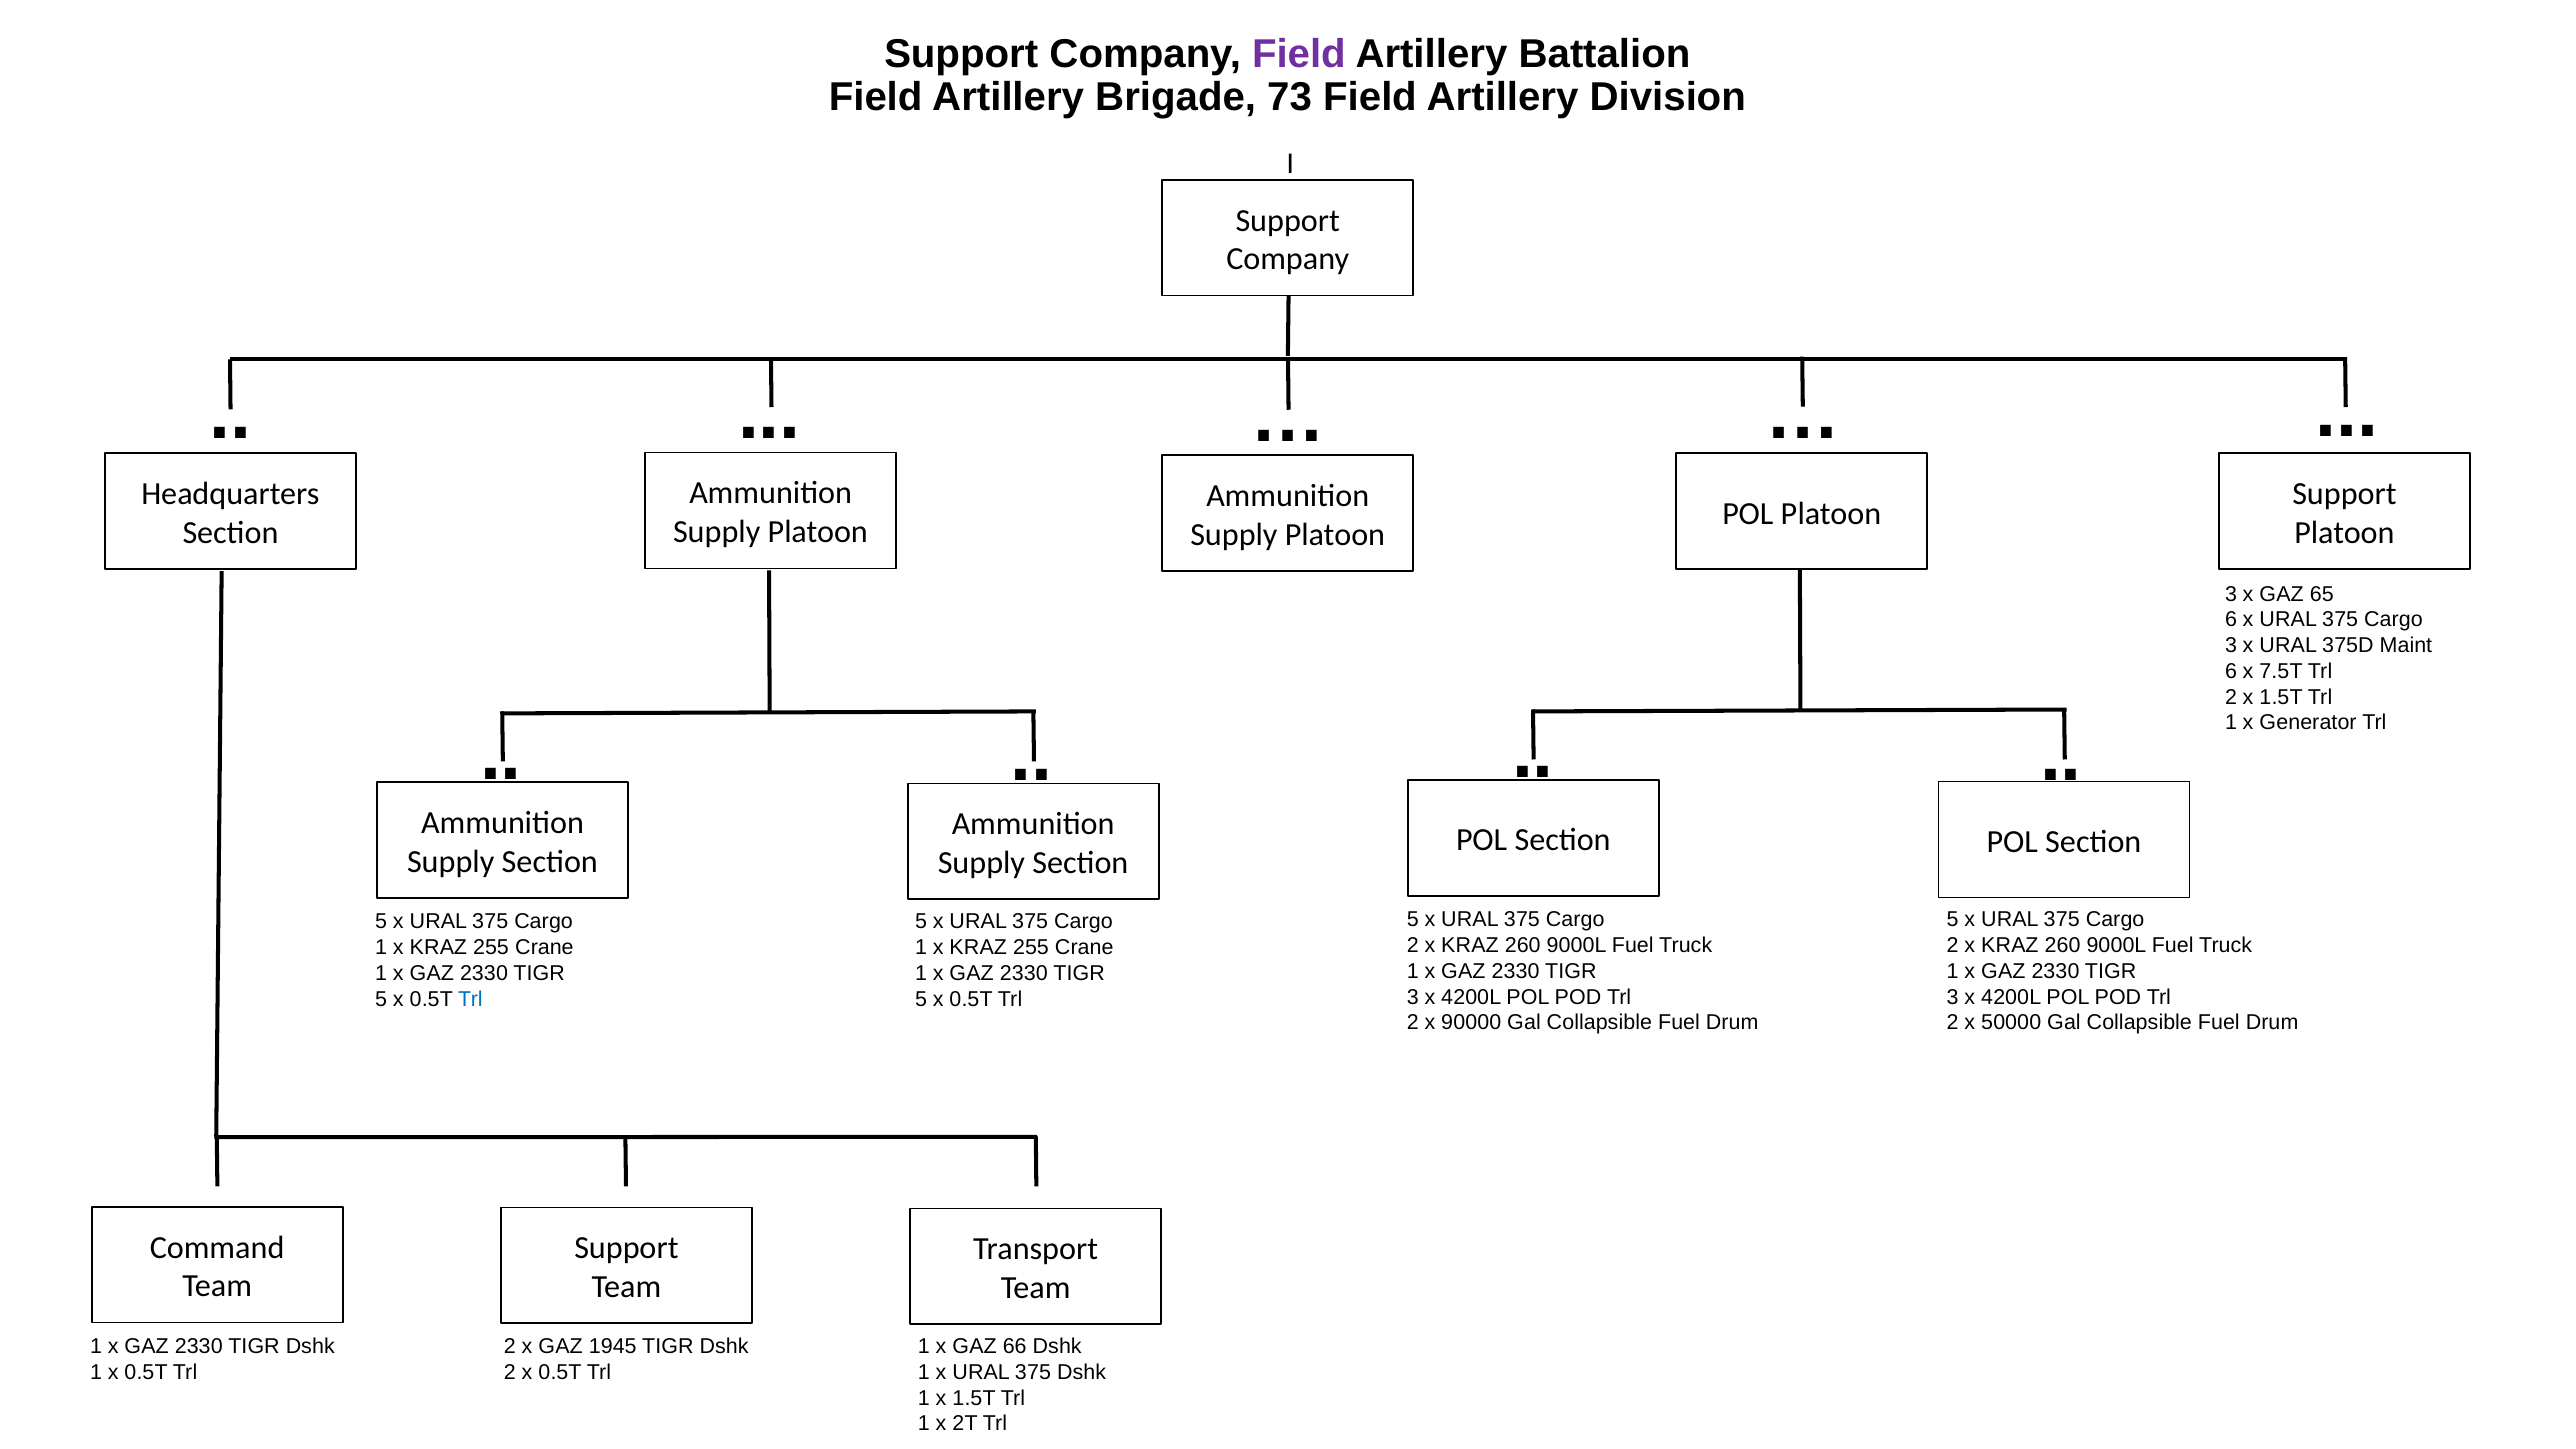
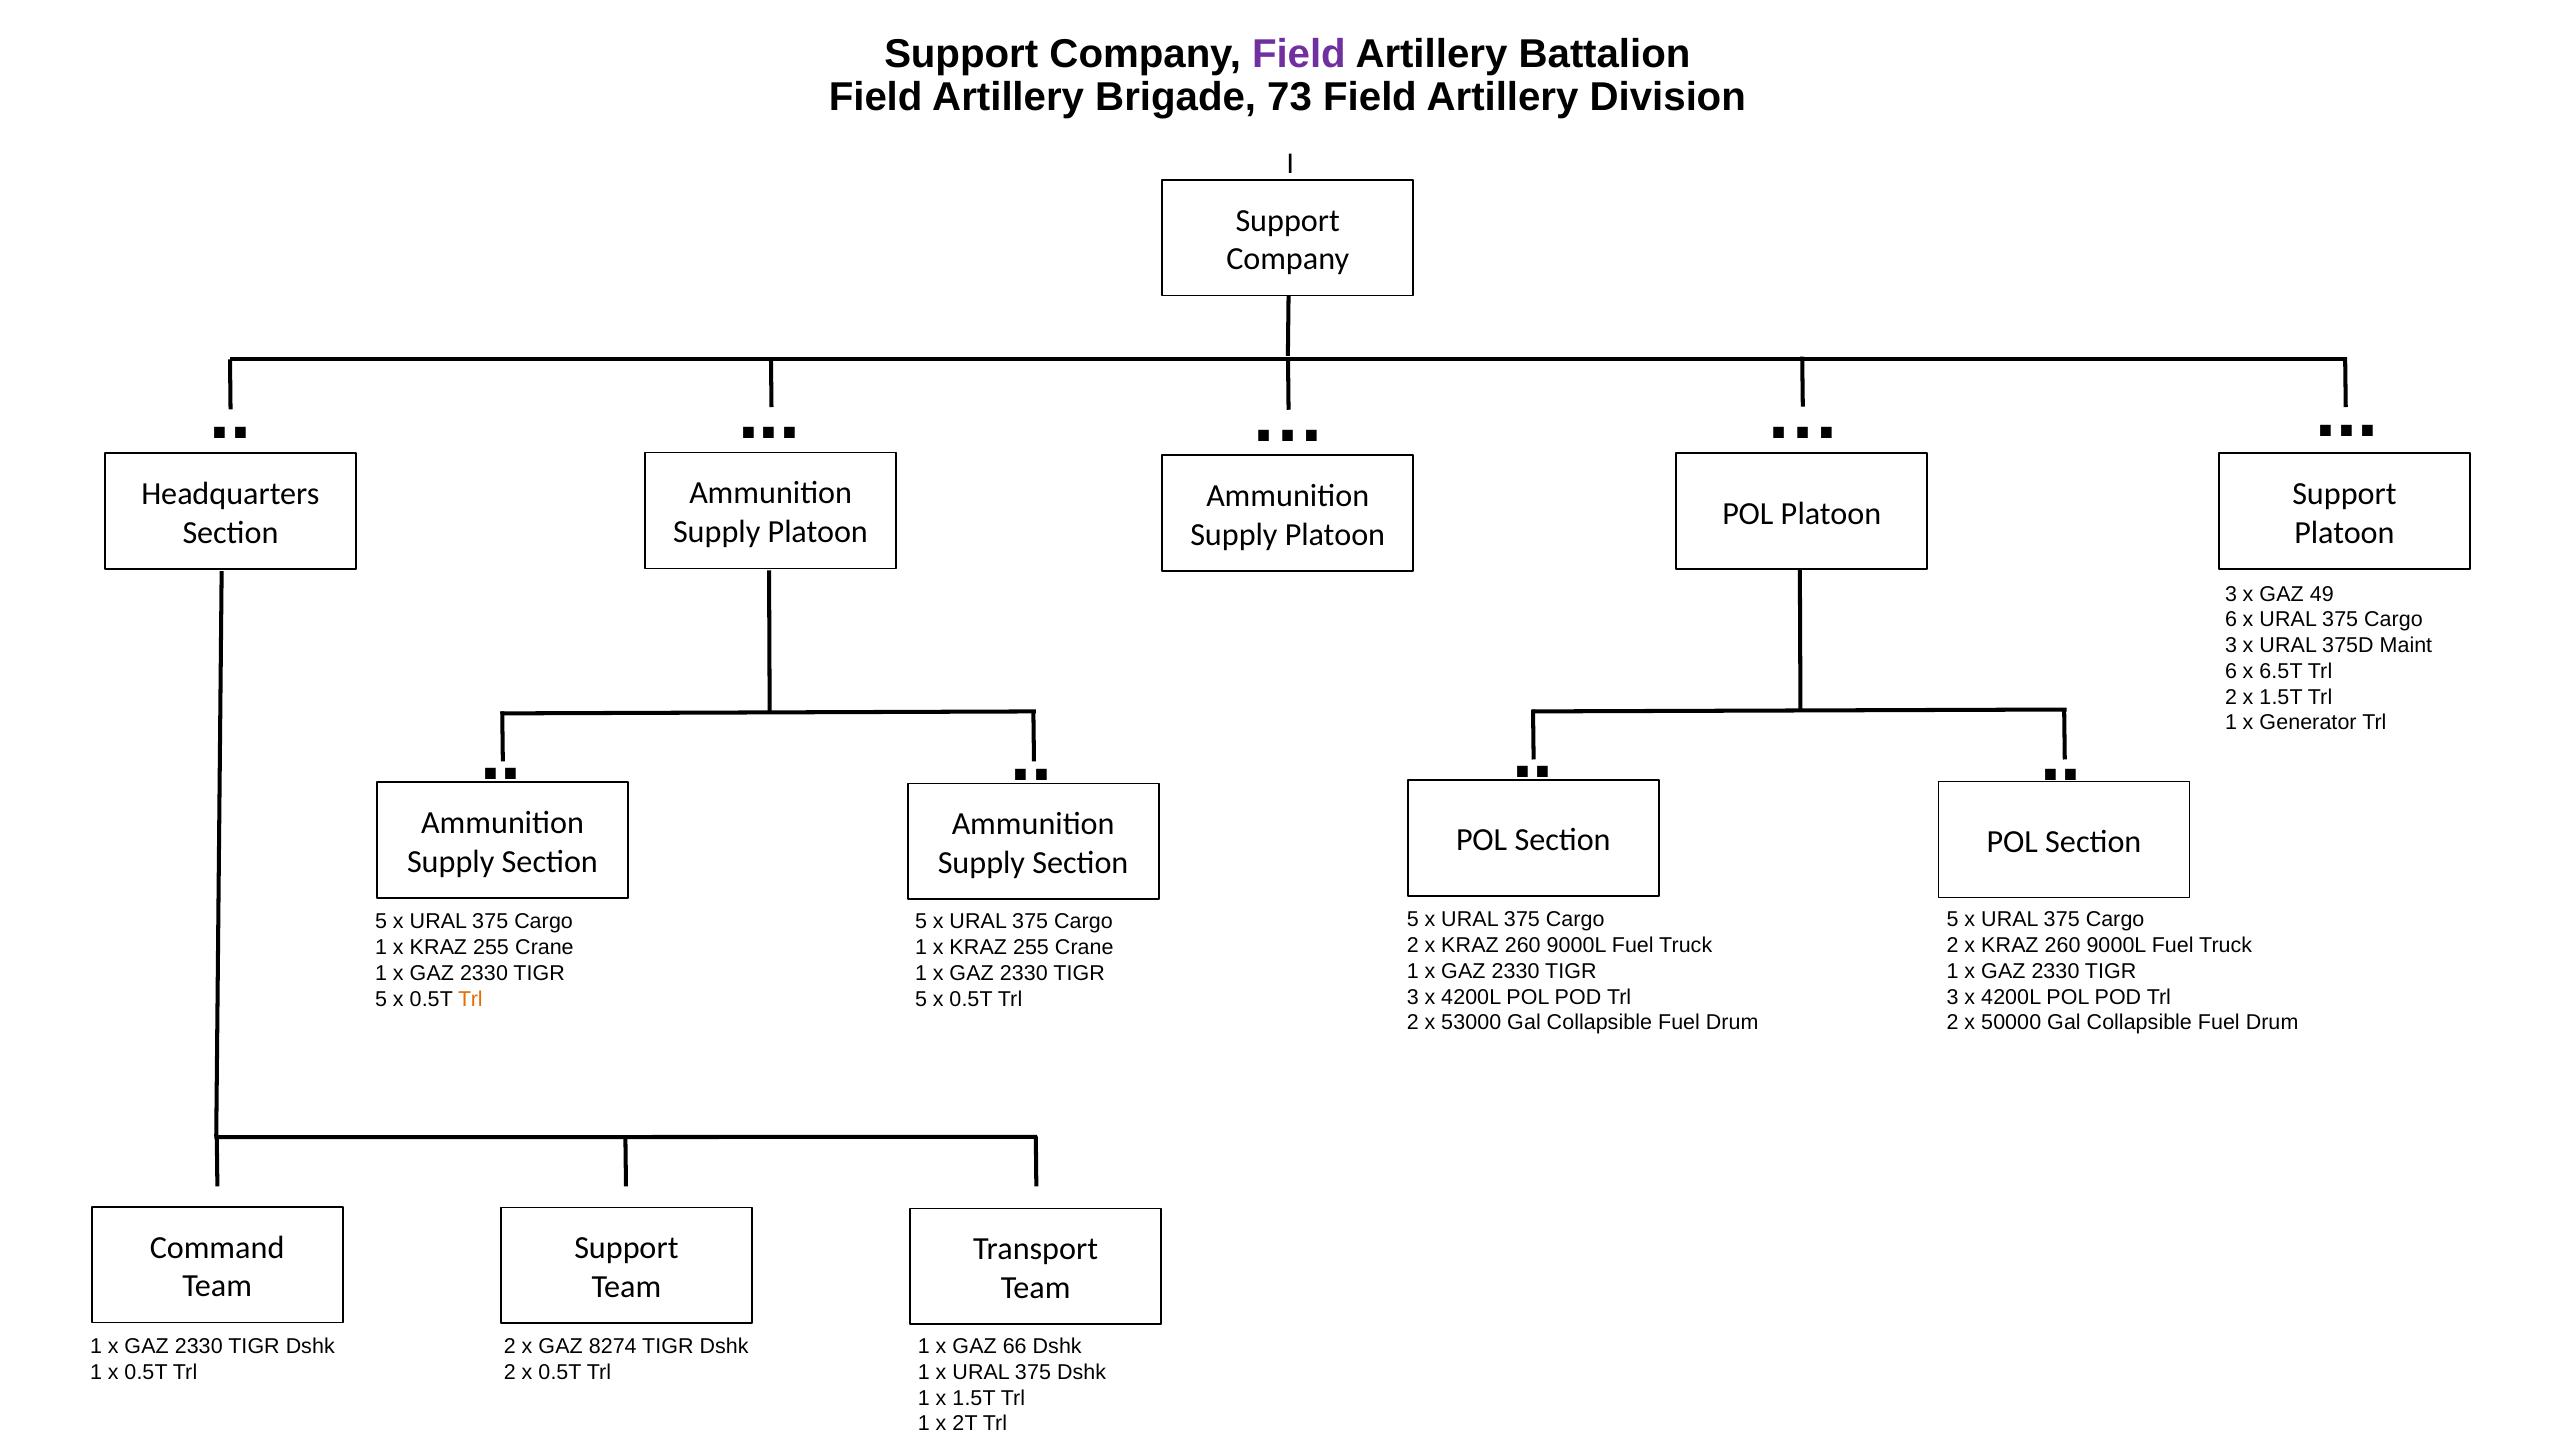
65: 65 -> 49 (2322, 594)
7.5T: 7.5T -> 6.5T (2281, 671)
Trl colour: blue -> orange (470, 999)
90000: 90000 -> 53000 (1471, 1023)
1945: 1945 -> 8274 (613, 1347)
